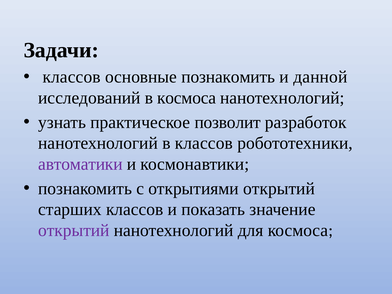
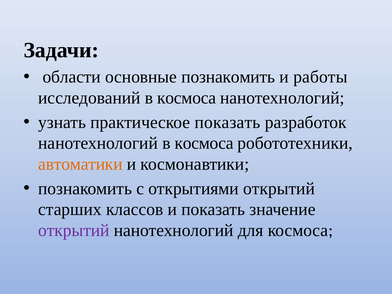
классов: классов -> области (72, 77)
данной: данной -> работы (320, 77)
практическое позволит: позволит -> показать (227, 122)
нанотехнологий в классов: классов -> космоса (204, 143)
автоматики colour: purple -> orange (80, 164)
